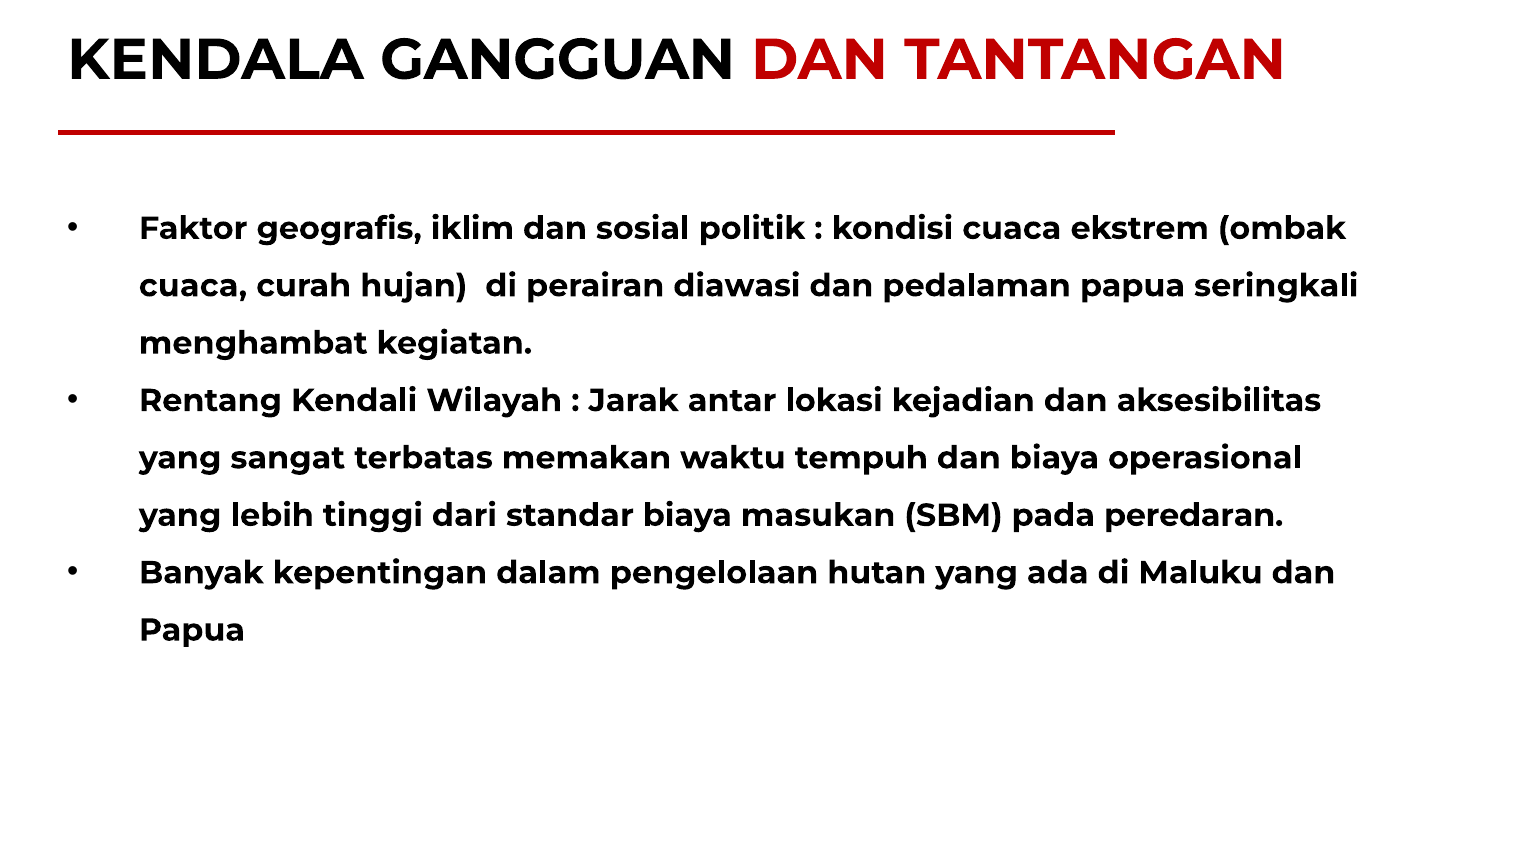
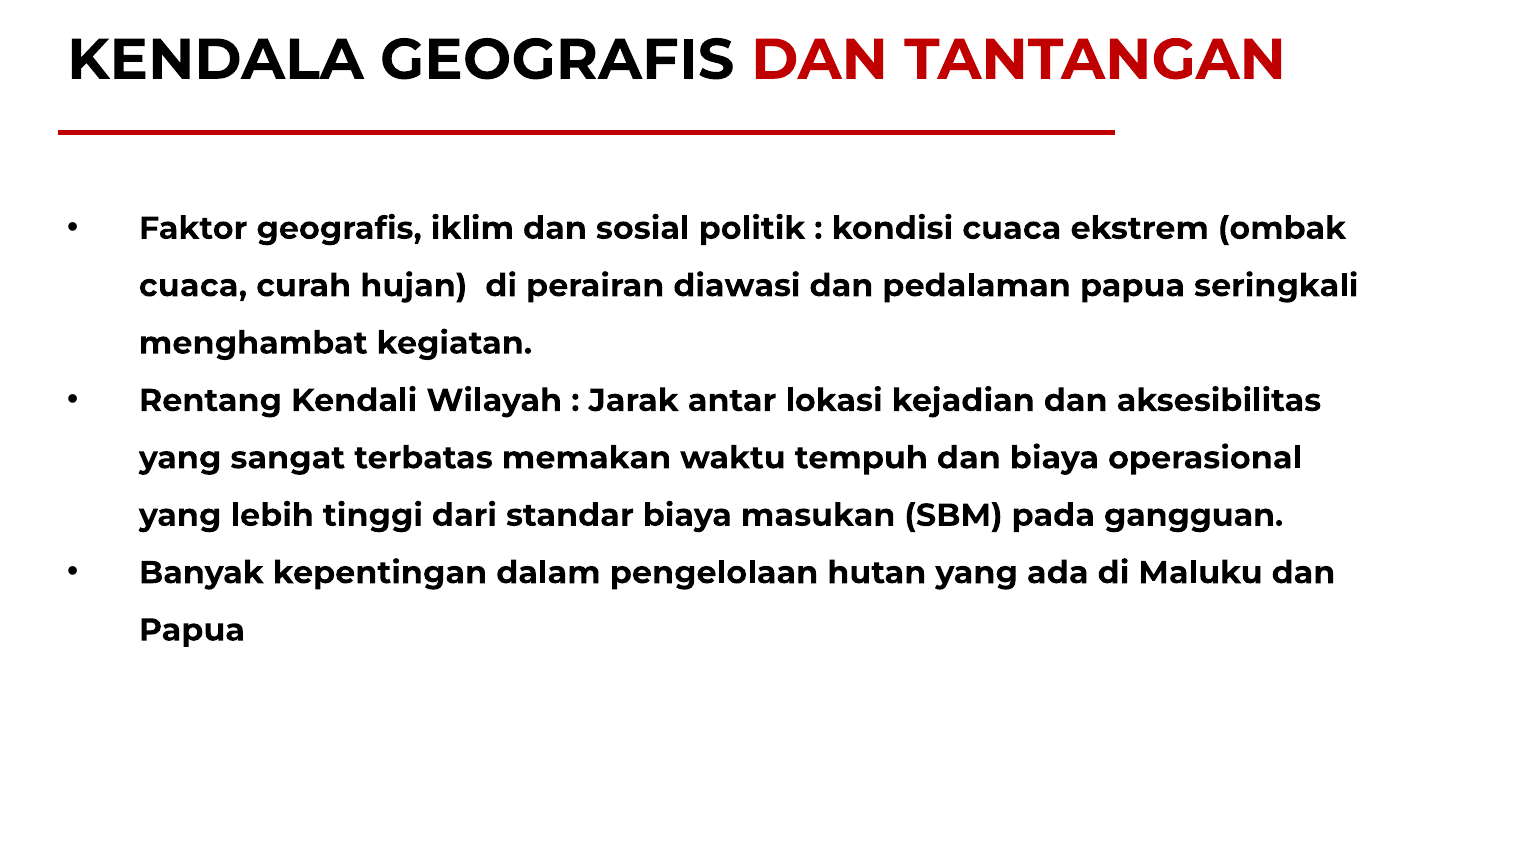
KENDALA GANGGUAN: GANGGUAN -> GEOGRAFIS (557, 60)
peredaran: peredaran -> gangguan (1194, 515)
